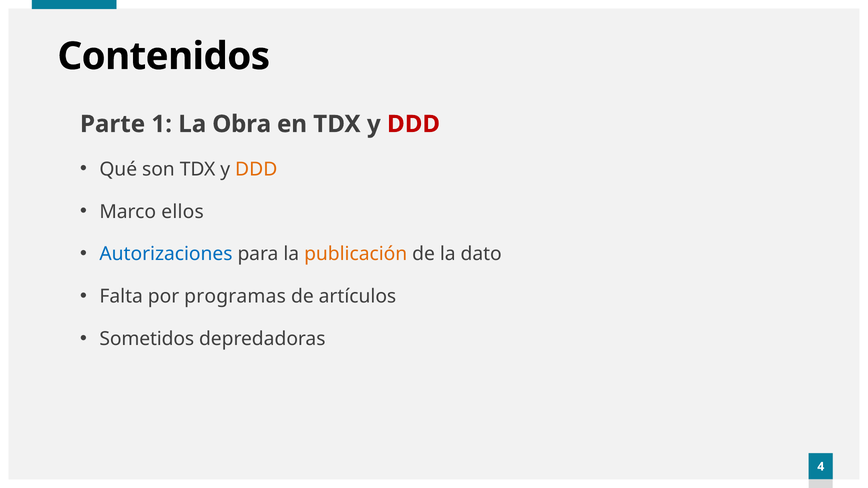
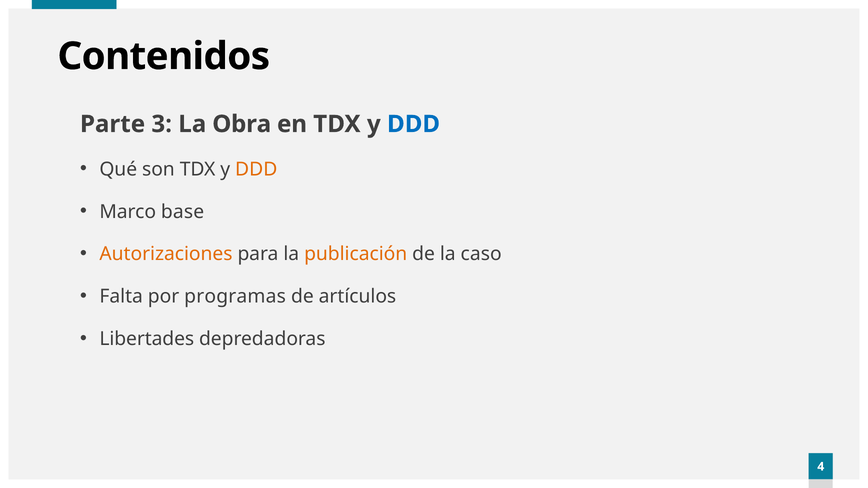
1: 1 -> 3 (162, 124)
DDD colour: red -> blue (414, 124)
ellos: ellos -> base (183, 212)
Autorizaciones colour: blue -> orange (166, 254)
dato: dato -> caso (481, 254)
Sometidos: Sometidos -> Libertades (147, 339)
